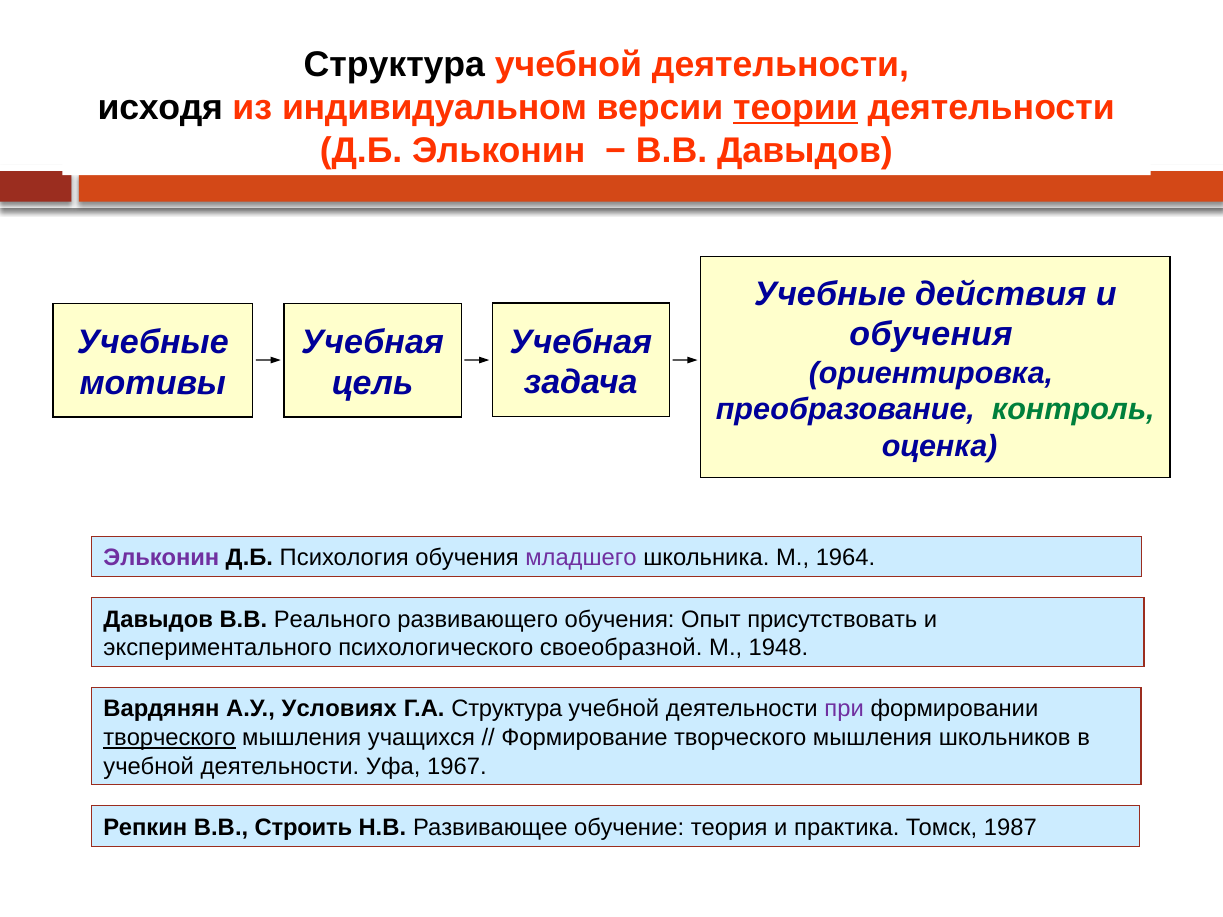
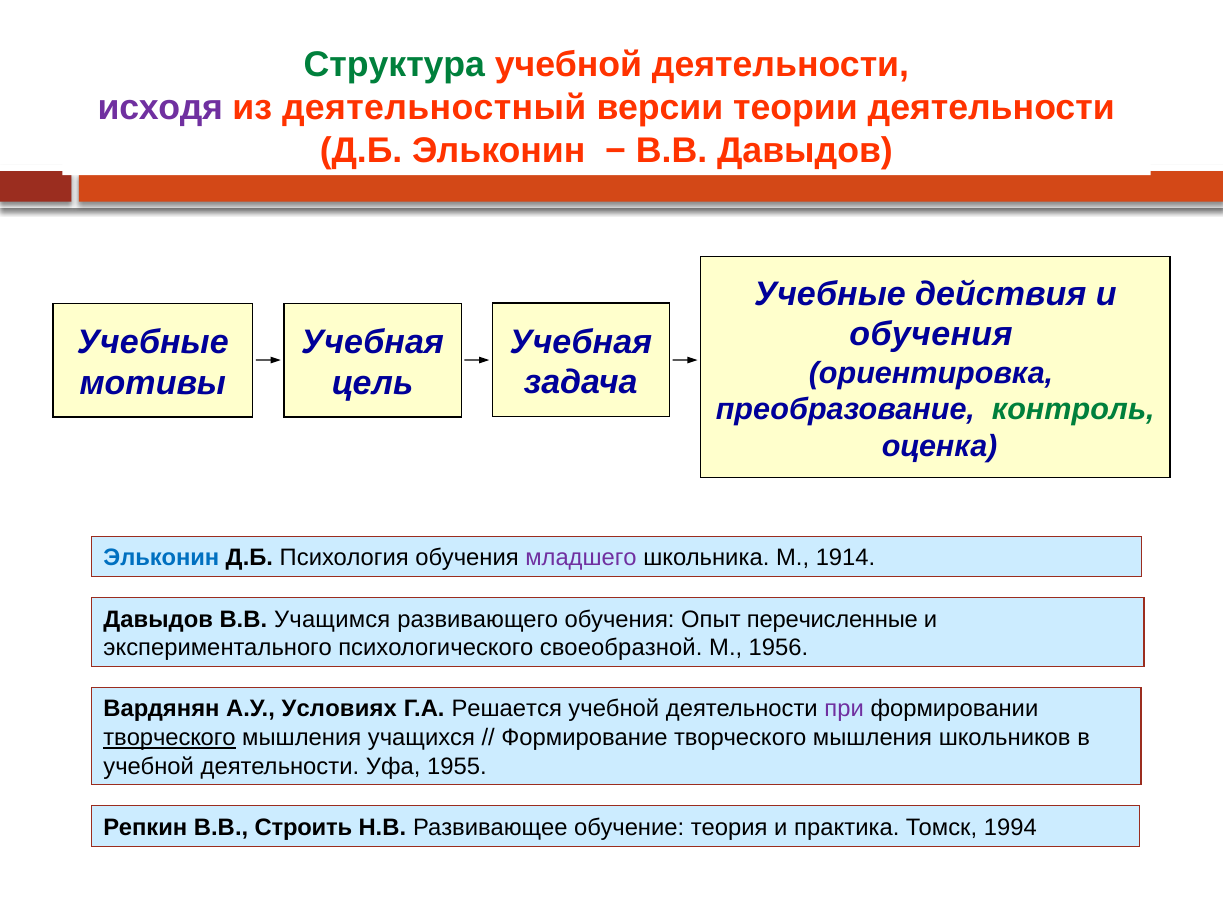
Структура colour: black -> green (394, 65)
исходя colour: black -> purple (160, 108)
индивидуальном: индивидуальном -> деятельностный (434, 108)
теории underline: present -> none (795, 108)
Эльконин colour: purple -> blue (161, 558)
1964: 1964 -> 1914 (845, 558)
Реального: Реального -> Учащимся (332, 620)
присутствовать: присутствовать -> перечисленные (832, 620)
1948: 1948 -> 1956 (778, 648)
Г.А Структура: Структура -> Решается (507, 709)
1967: 1967 -> 1955 (457, 766)
1987: 1987 -> 1994 (1010, 828)
